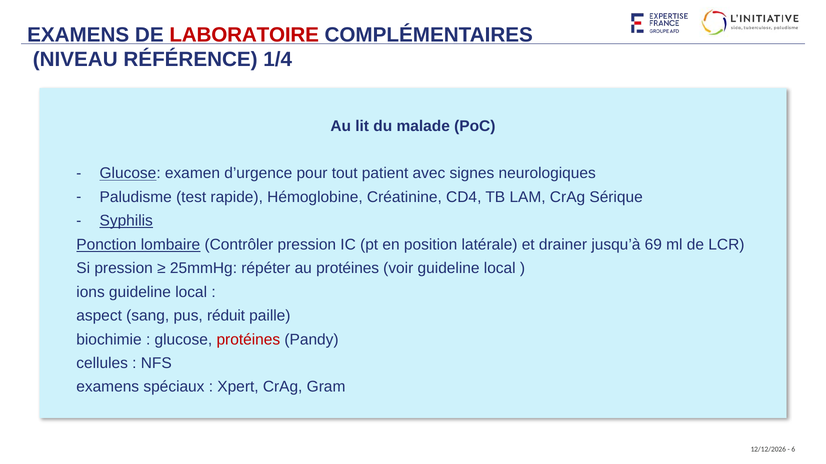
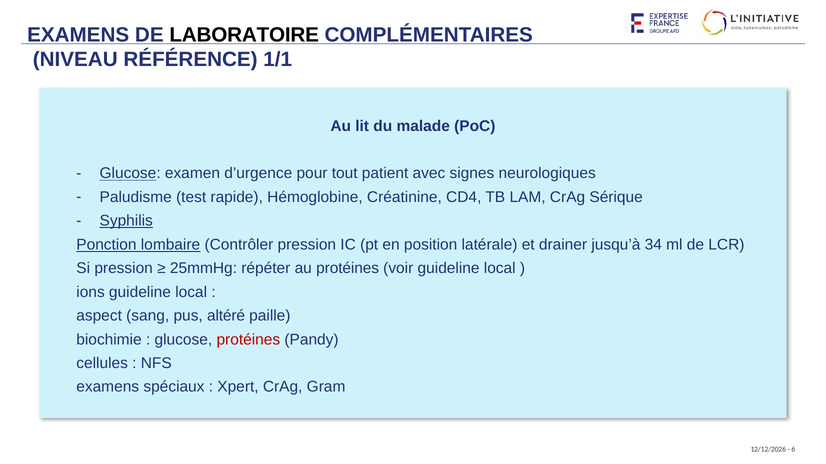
LABORATOIRE colour: red -> black (244, 35)
1/4: 1/4 -> 1/1 (278, 60)
69: 69 -> 34 (653, 245)
réduit: réduit -> altéré (226, 316)
